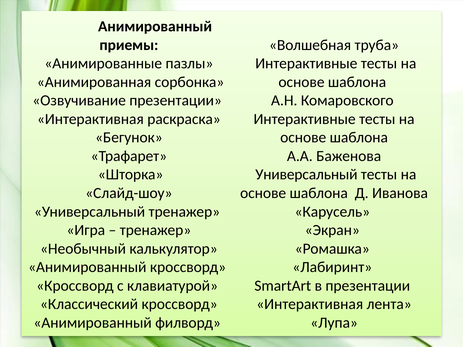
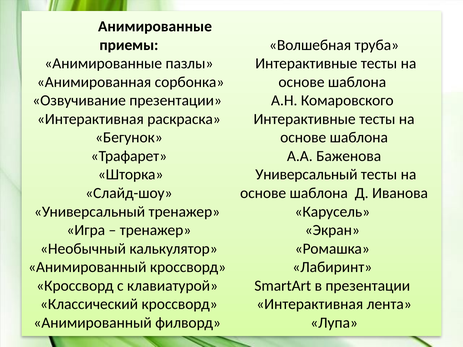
Анимированный: Анимированный -> Анимированные (155, 27)
